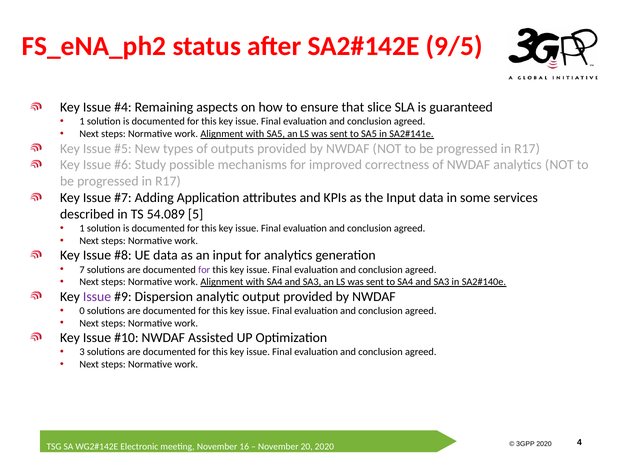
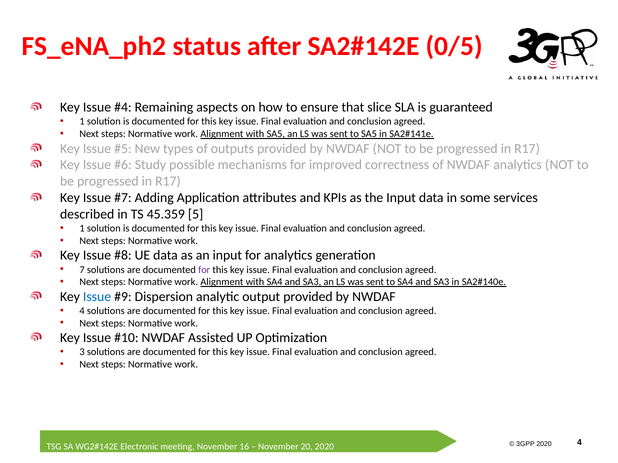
9/5: 9/5 -> 0/5 (454, 46)
54.089: 54.089 -> 45.359 (166, 215)
Issue colour: purple -> blue (97, 297)
0: 0 -> 4 (82, 311)
